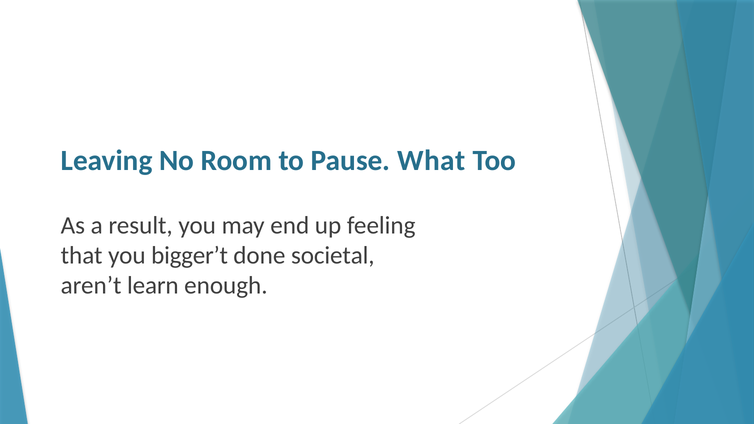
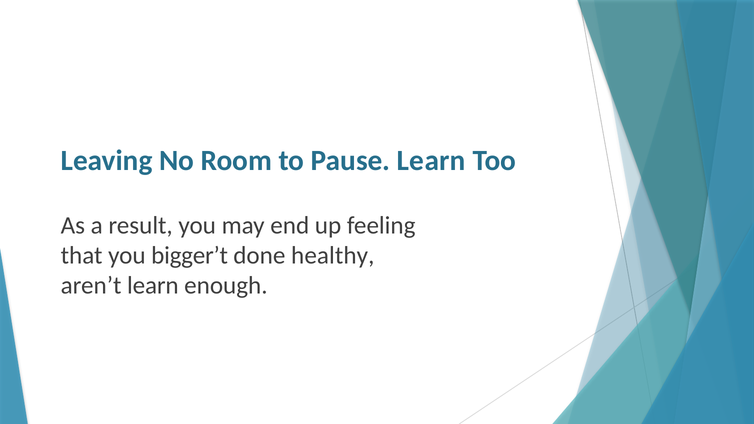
Pause What: What -> Learn (431, 161)
societal: societal -> healthy (333, 256)
